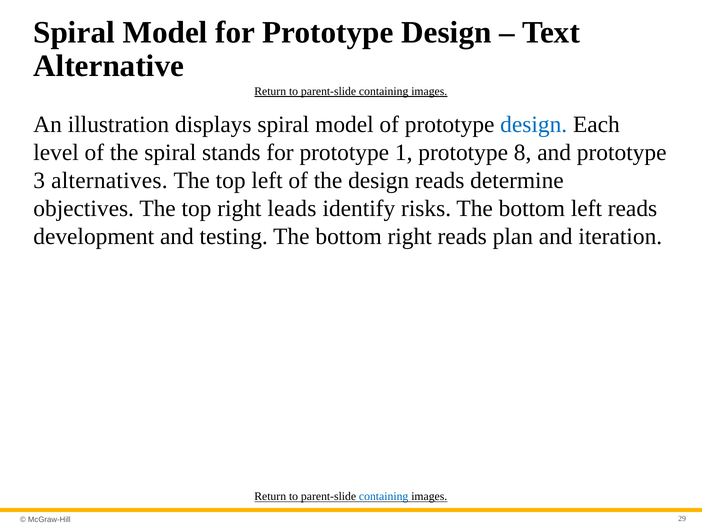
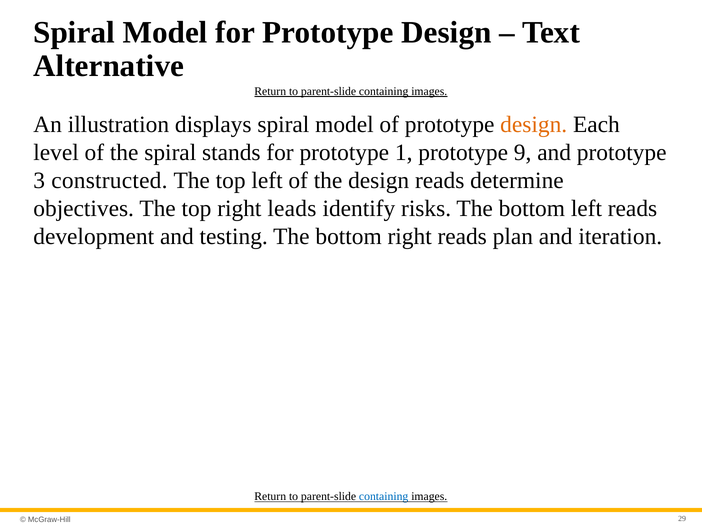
design colour: blue -> orange (534, 124)
8: 8 -> 9 (523, 153)
alternatives: alternatives -> constructed (109, 181)
